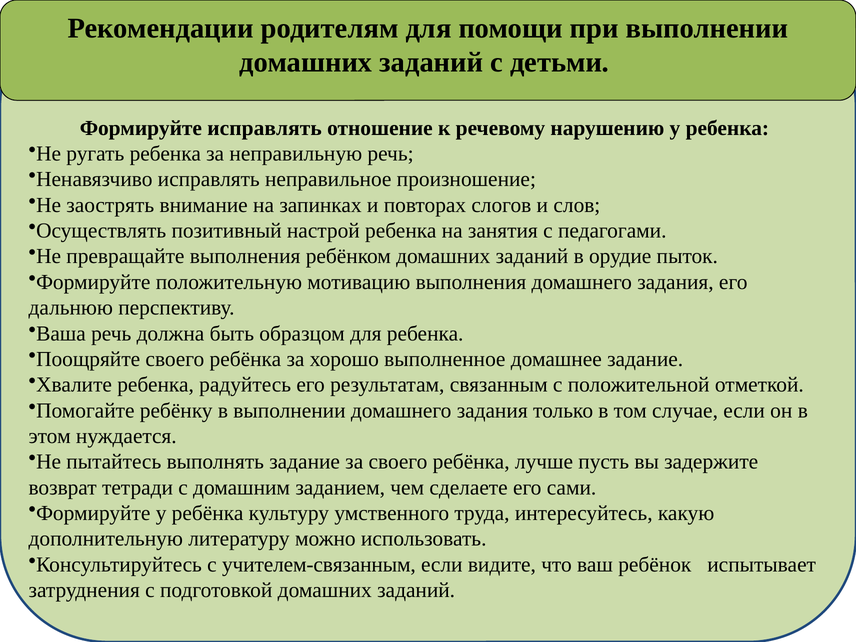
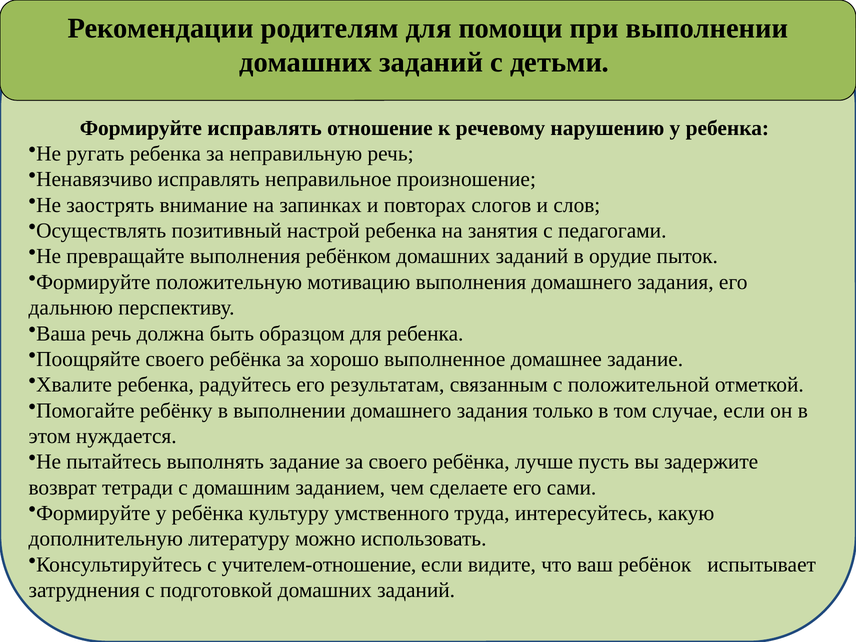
учителем-связанным: учителем-связанным -> учителем-отношение (319, 565)
